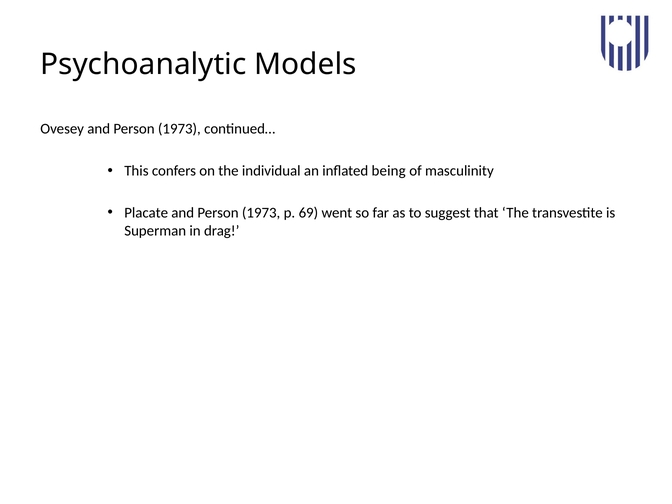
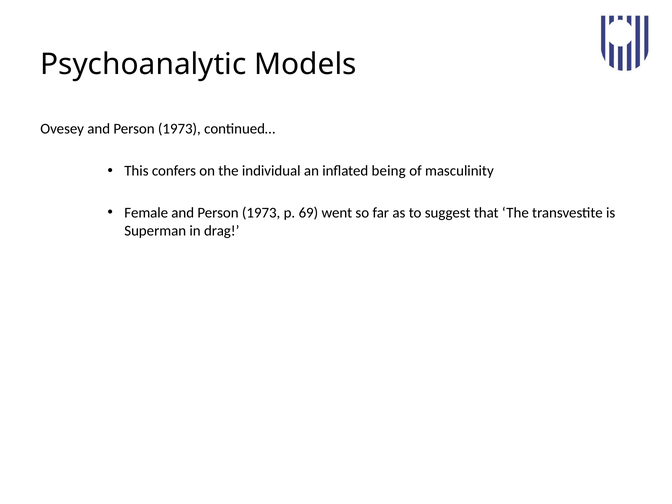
Placate: Placate -> Female (146, 213)
